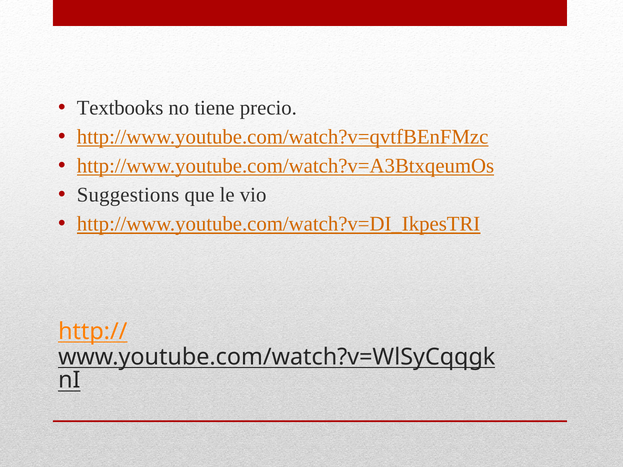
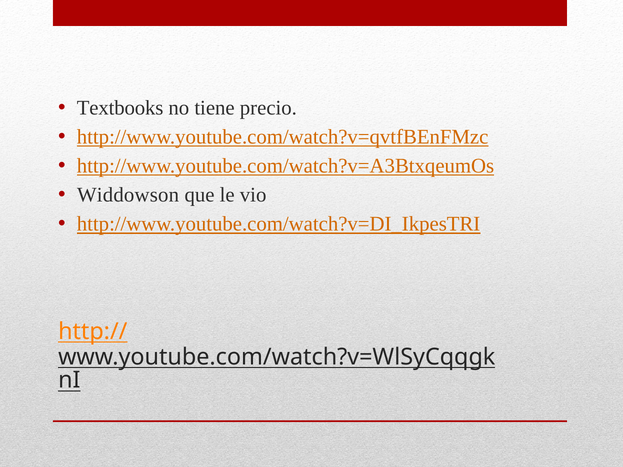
Suggestions: Suggestions -> Widdowson (128, 195)
